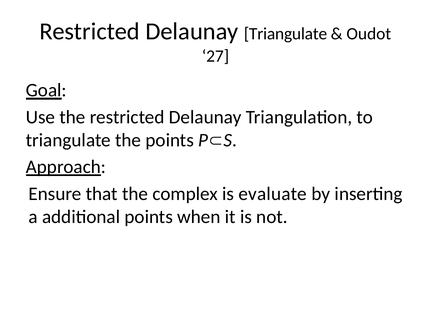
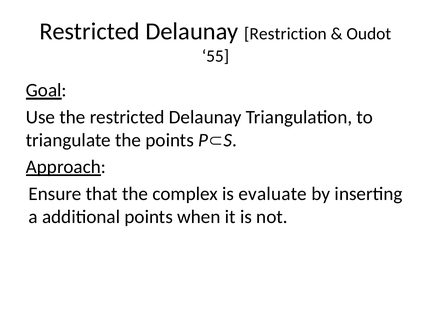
Delaunay Triangulate: Triangulate -> Restriction (285, 34)
27: 27 -> 55 (215, 56)
